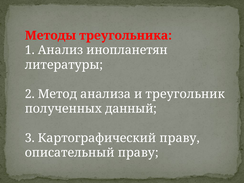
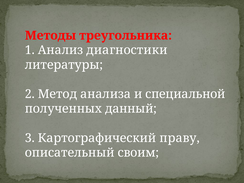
инопланетян: инопланетян -> диагностики (127, 50)
треугольник: треугольник -> специальной (185, 94)
описательный праву: праву -> своим (138, 153)
